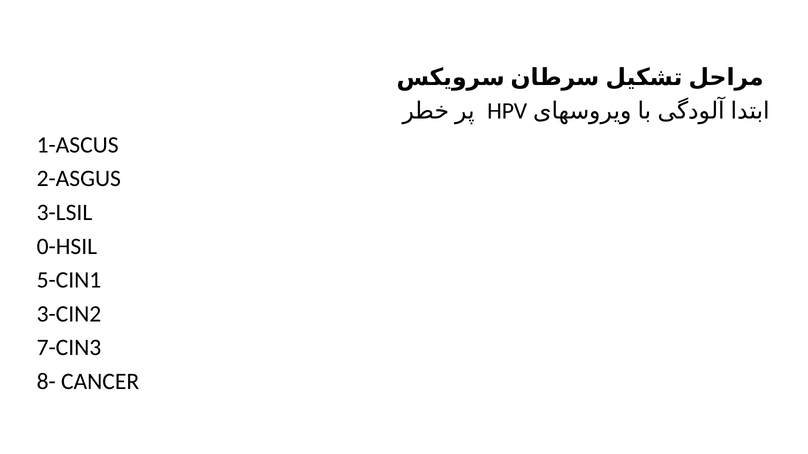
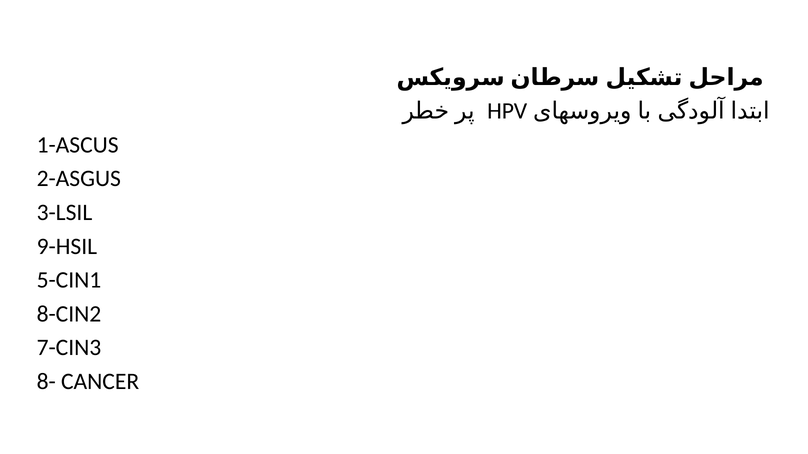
0-HSIL: 0-HSIL -> 9-HSIL (67, 247)
3-CIN2: 3-CIN2 -> 8-CIN2 (69, 314)
